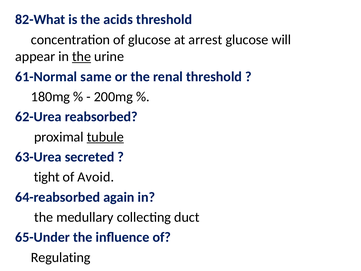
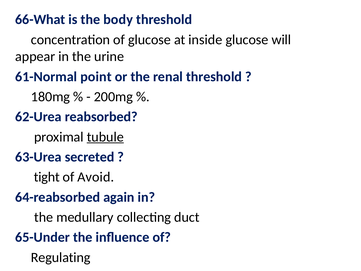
82-What: 82-What -> 66-What (40, 20)
acids: acids -> body (118, 20)
arrest: arrest -> inside (205, 40)
the underline: present -> none (82, 56)
same: same -> point (96, 77)
